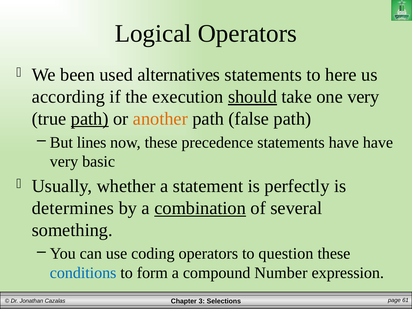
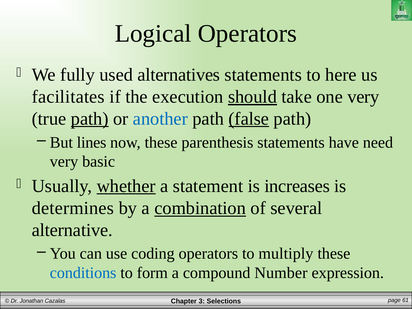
been: been -> fully (78, 75)
according: according -> facilitates (68, 97)
another colour: orange -> blue (160, 119)
false underline: none -> present (249, 119)
precedence: precedence -> parenthesis (217, 142)
have have: have -> need (378, 142)
whether underline: none -> present (126, 186)
perfectly: perfectly -> increases (297, 186)
something: something -> alternative (72, 230)
question: question -> multiply (286, 254)
